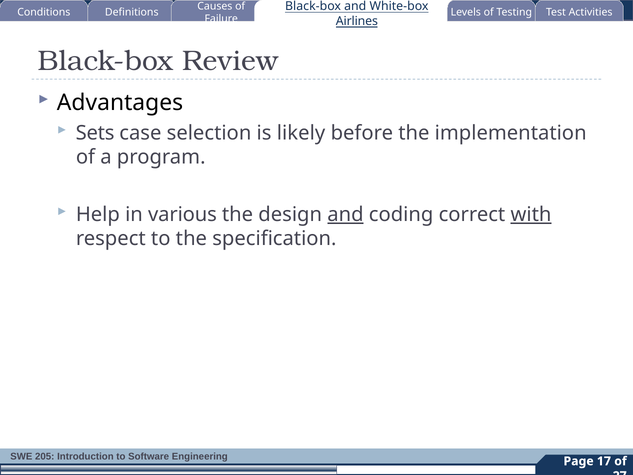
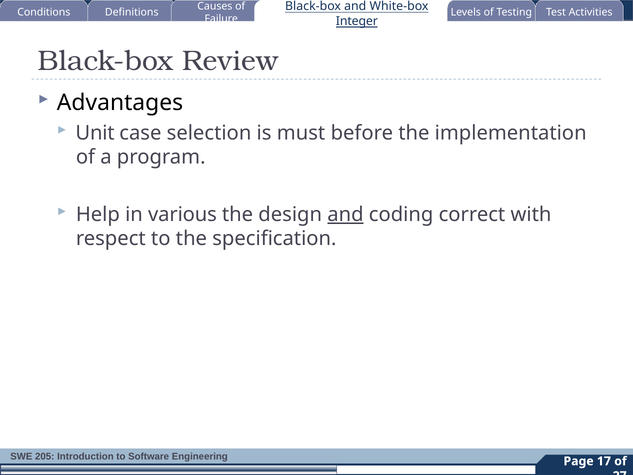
Airlines: Airlines -> Integer (357, 21)
Sets: Sets -> Unit (95, 133)
likely: likely -> must (301, 133)
with underline: present -> none (531, 214)
